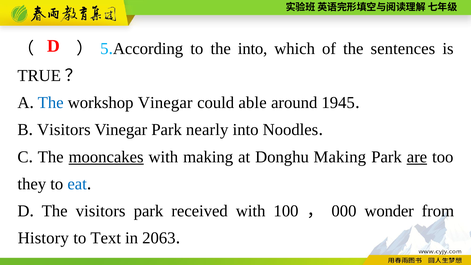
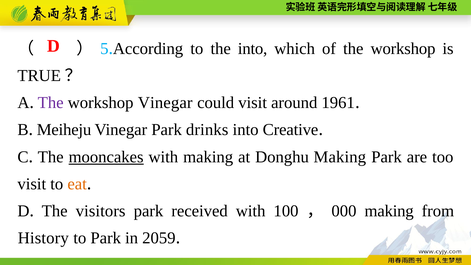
of the sentences: sentences -> workshop (403, 49)
The colour: blue -> purple (51, 103)
could able: able -> visit (253, 103)
1945: 1945 -> 1961 (338, 103)
Visitors: Visitors -> Meiheju (64, 130)
nearly: nearly -> drinks (207, 130)
Noodles: Noodles -> Creative (290, 130)
are underline: present -> none (417, 157)
they: they -> visit (32, 184)
eat colour: blue -> orange (77, 184)
wonder: wonder -> making (389, 211)
to Text: Text -> Park (106, 238)
2063: 2063 -> 2059 (159, 238)
